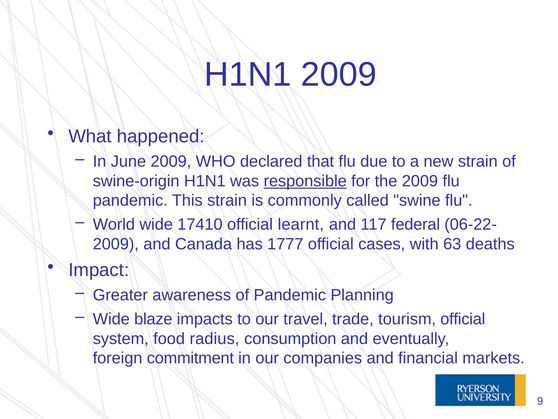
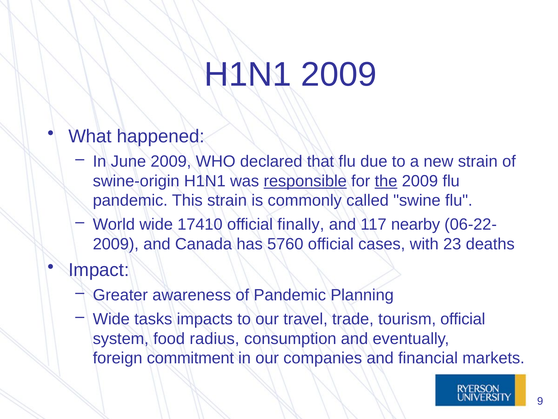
the underline: none -> present (386, 181)
learnt: learnt -> finally (301, 224)
federal: federal -> nearby (416, 224)
1777: 1777 -> 5760 (285, 244)
63: 63 -> 23 (452, 244)
blaze: blaze -> tasks (153, 319)
